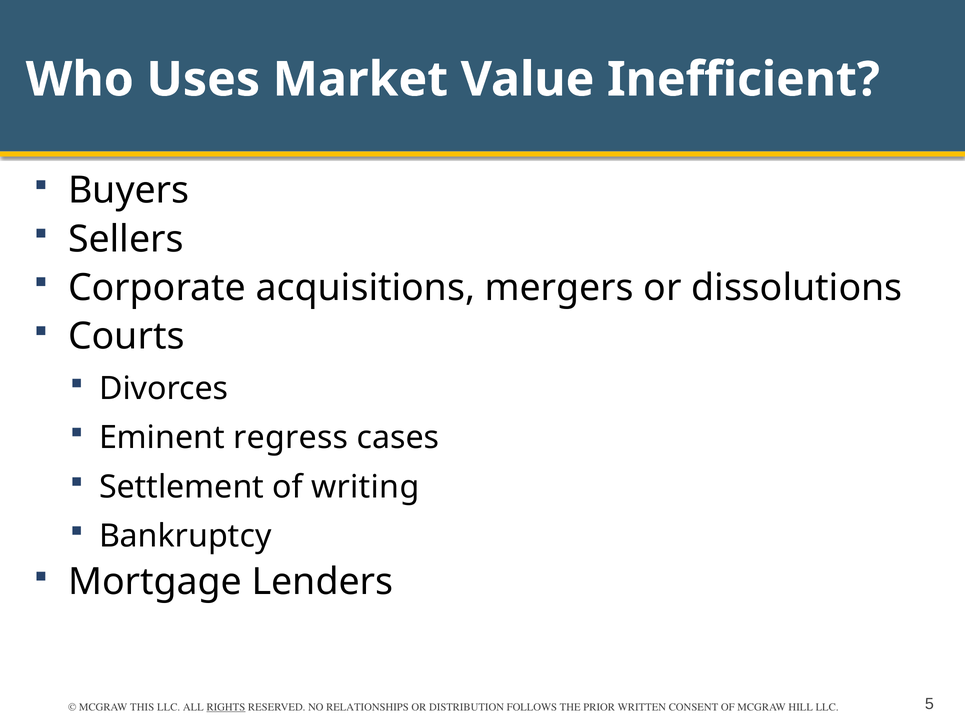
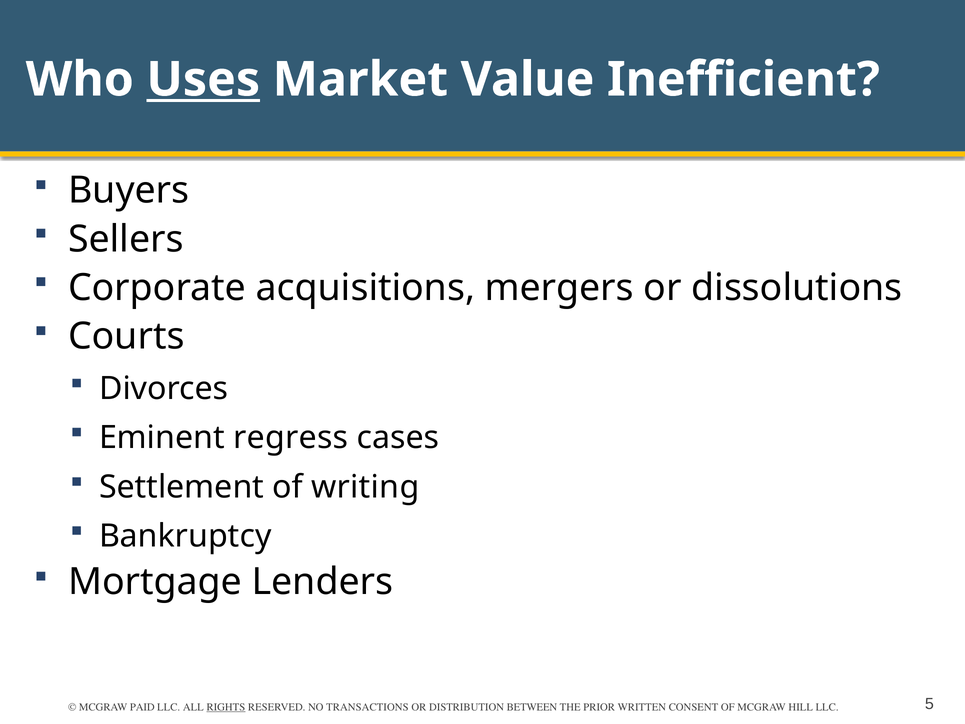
Uses underline: none -> present (203, 80)
THIS: THIS -> PAID (142, 707)
RELATIONSHIPS: RELATIONSHIPS -> TRANSACTIONS (367, 707)
FOLLOWS: FOLLOWS -> BETWEEN (532, 707)
